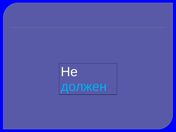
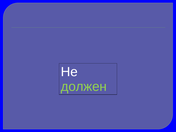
должен colour: light blue -> light green (84, 87)
